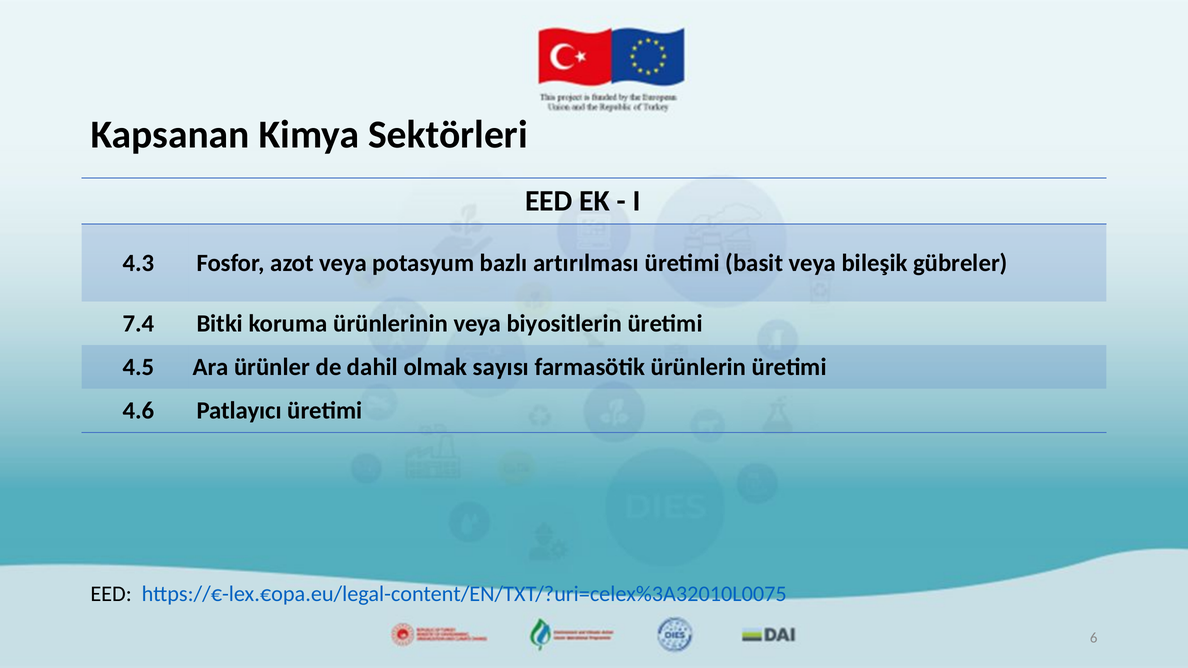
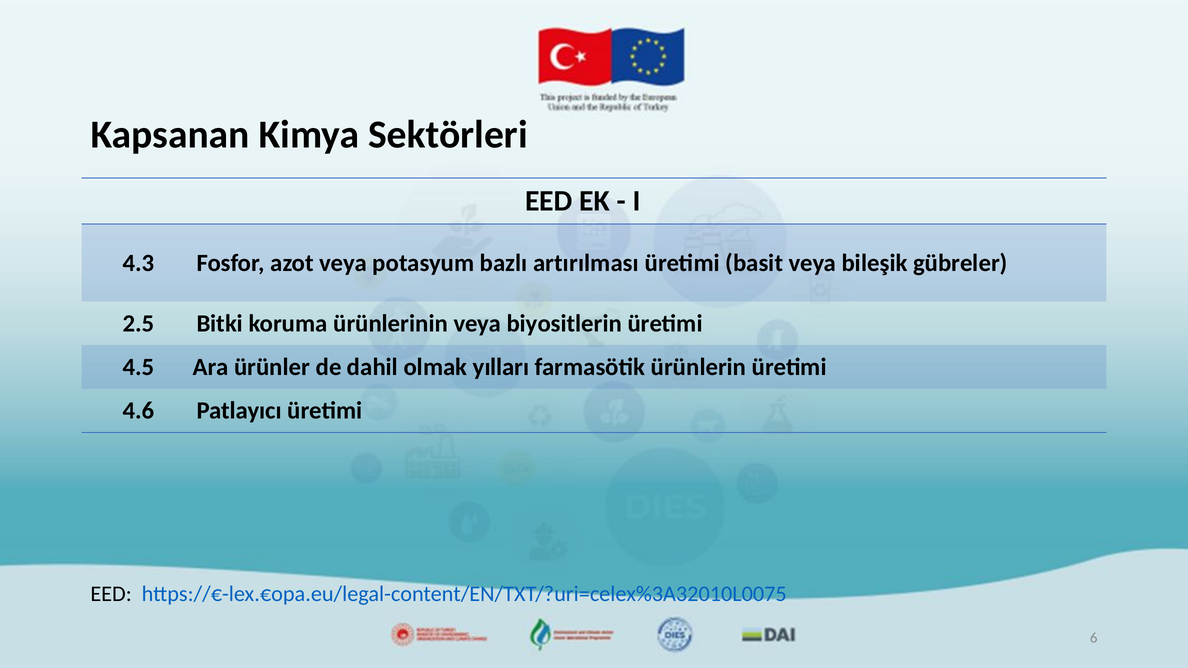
7.4: 7.4 -> 2.5 (139, 324)
sayısı: sayısı -> yılları (501, 367)
